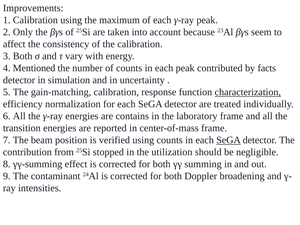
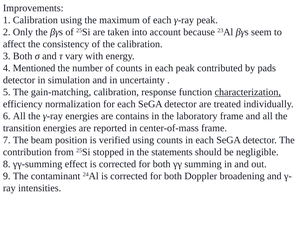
facts: facts -> pads (267, 68)
SeGA underline: present -> none (229, 140)
utilization: utilization -> statements (172, 152)
